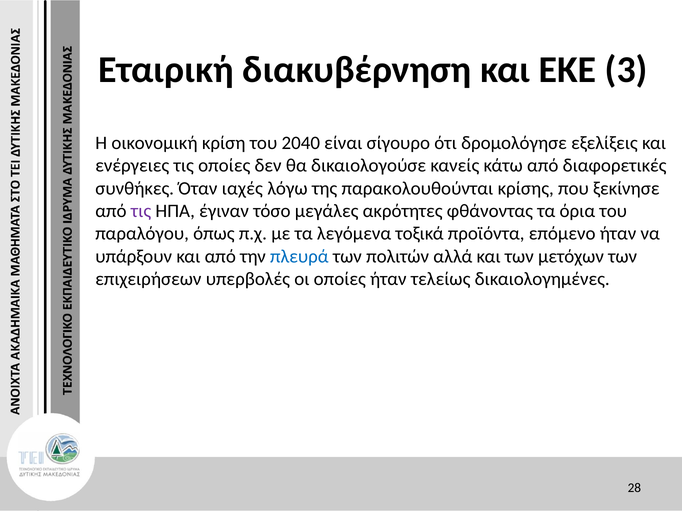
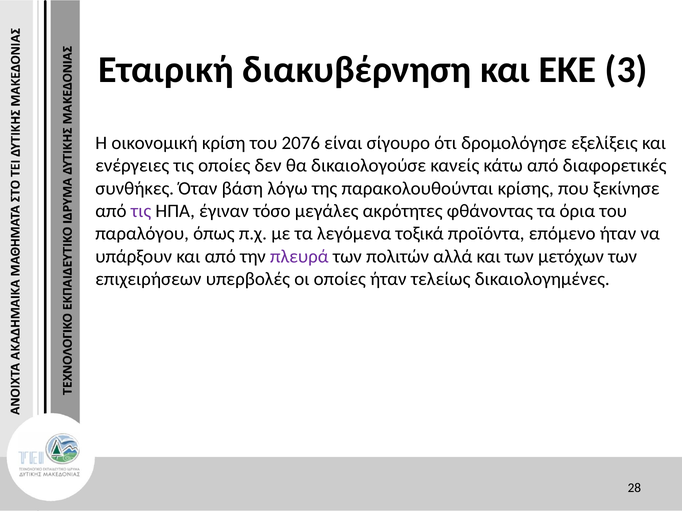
2040: 2040 -> 2076 (301, 143)
ιαχές: ιαχές -> βάση (242, 188)
πλευρά colour: blue -> purple (299, 257)
